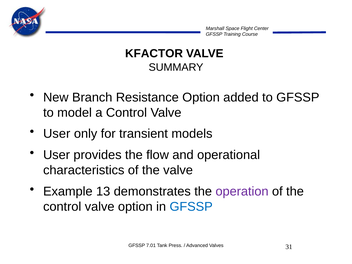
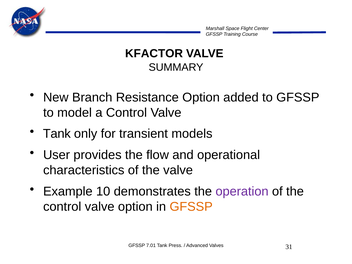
User: User -> Tank (57, 134)
13: 13 -> 10 (103, 191)
GFSSP colour: blue -> orange (191, 207)
